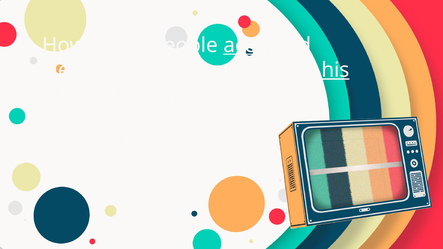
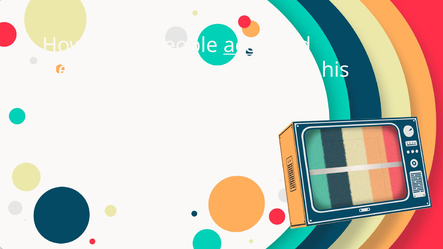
his underline: present -> none (335, 70)
